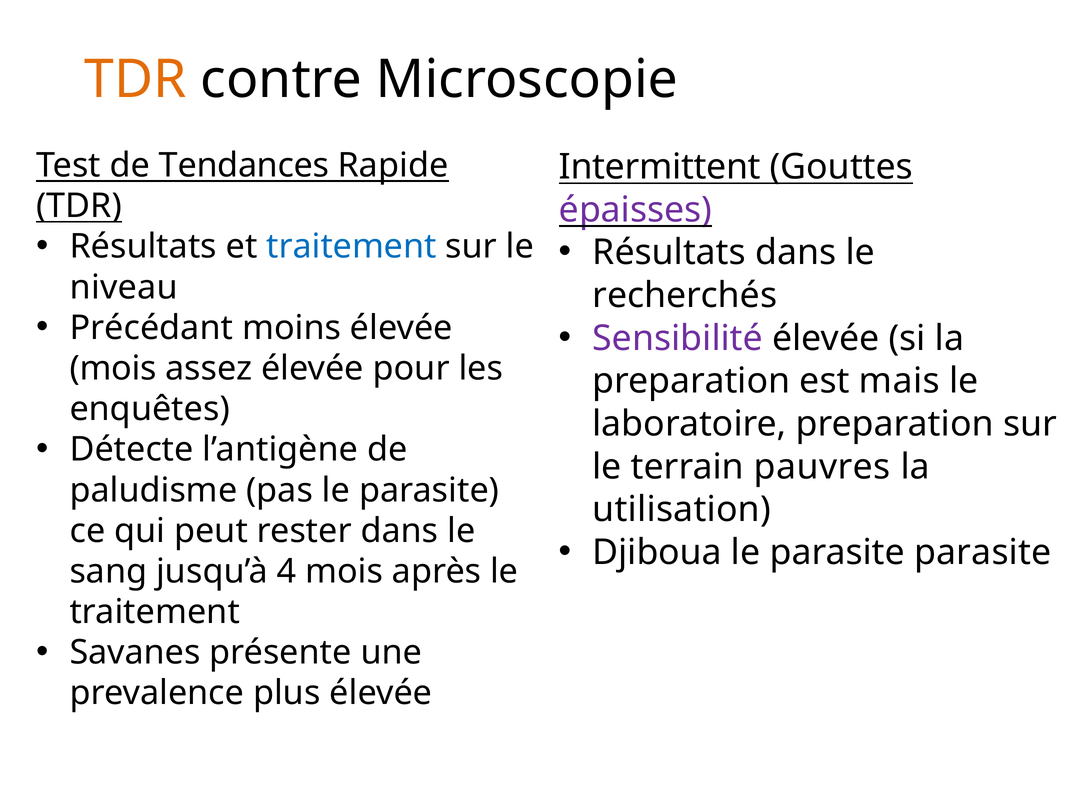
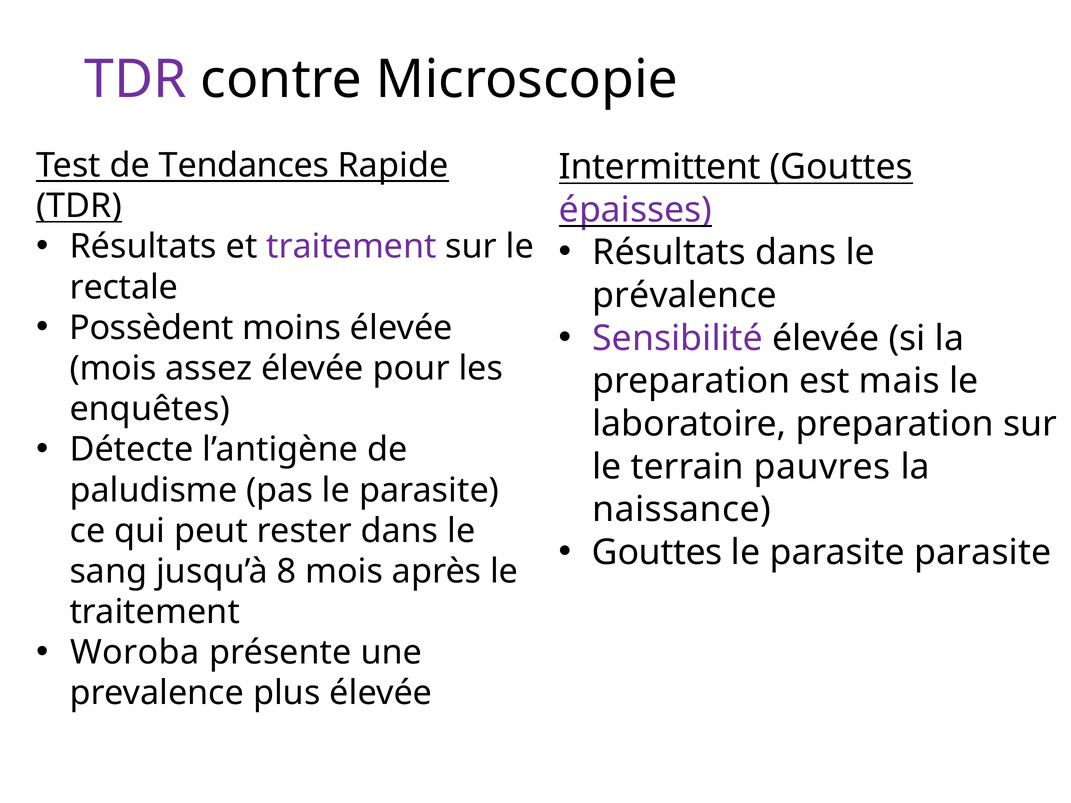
TDR colour: orange -> purple (135, 79)
traitement colour: blue -> purple (351, 247)
niveau: niveau -> rectale (124, 287)
recherchés: recherchés -> prévalence (685, 296)
Précédant: Précédant -> Possèdent (152, 328)
utilisation: utilisation -> naissance (682, 510)
Djiboua: Djiboua -> Gouttes (657, 553)
4: 4 -> 8 (286, 572)
Savanes: Savanes -> Woroba (135, 653)
